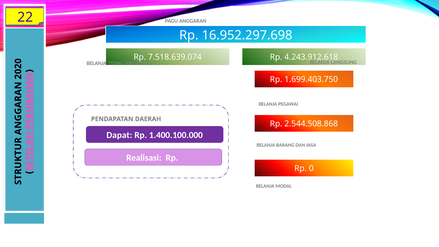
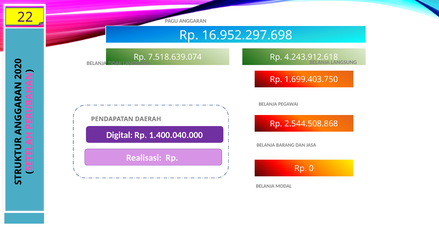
Dapat: Dapat -> Digital (119, 135)
1.400.100.000: 1.400.100.000 -> 1.400.040.000 (176, 135)
